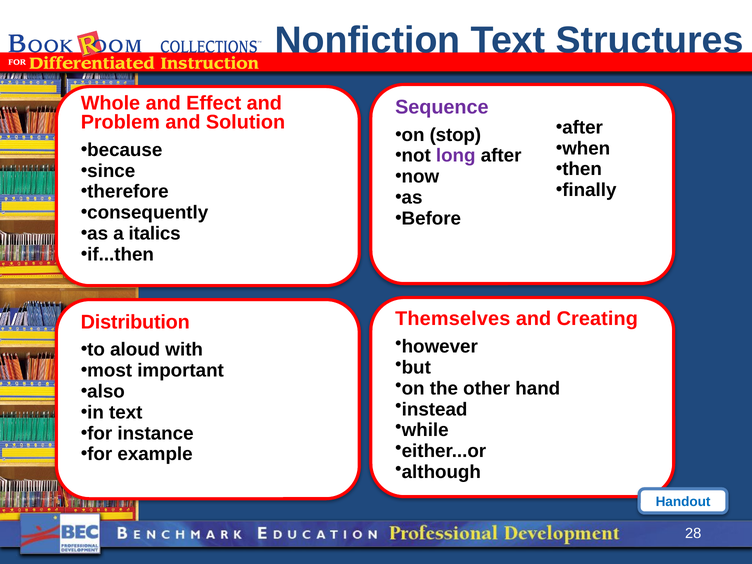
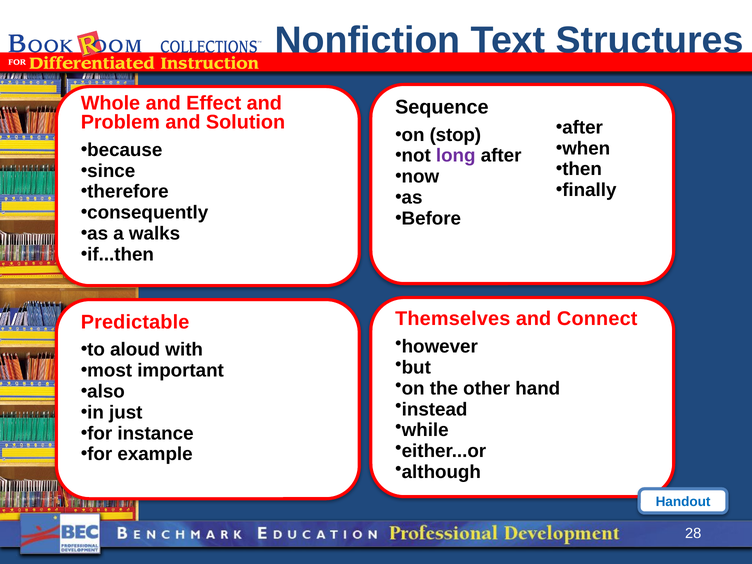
Sequence colour: purple -> black (442, 107)
italics: italics -> walks (155, 234)
Creating: Creating -> Connect (597, 319)
Distribution: Distribution -> Predictable (135, 322)
in text: text -> just (126, 412)
